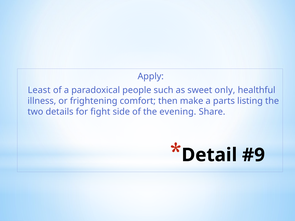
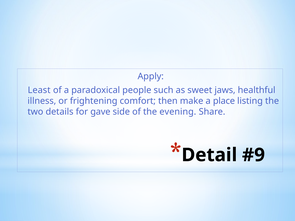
only: only -> jaws (225, 90)
parts: parts -> place (224, 101)
fight: fight -> gave (100, 112)
